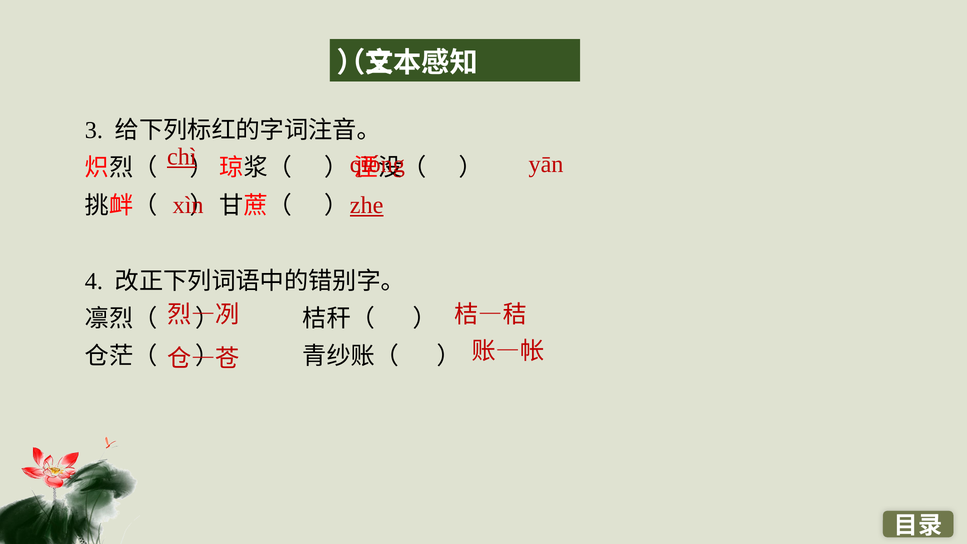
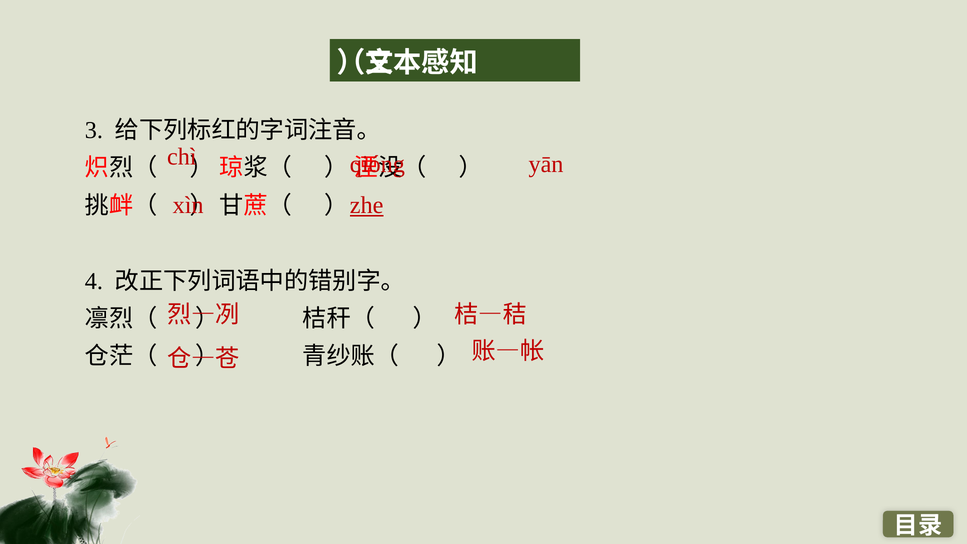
chì underline: present -> none (182, 157)
